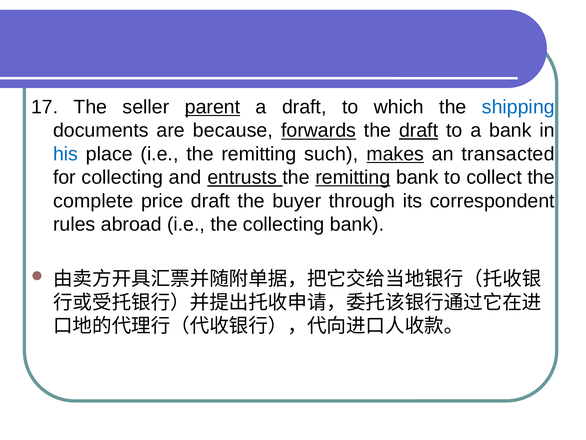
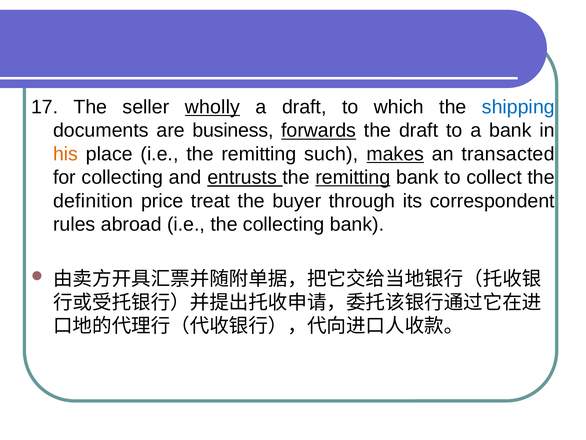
parent: parent -> wholly (212, 107)
because: because -> business (233, 130)
draft underline: present -> none (419, 130)
his colour: blue -> orange (66, 154)
complete: complete -> definition (93, 201)
price draft: draft -> treat (210, 201)
